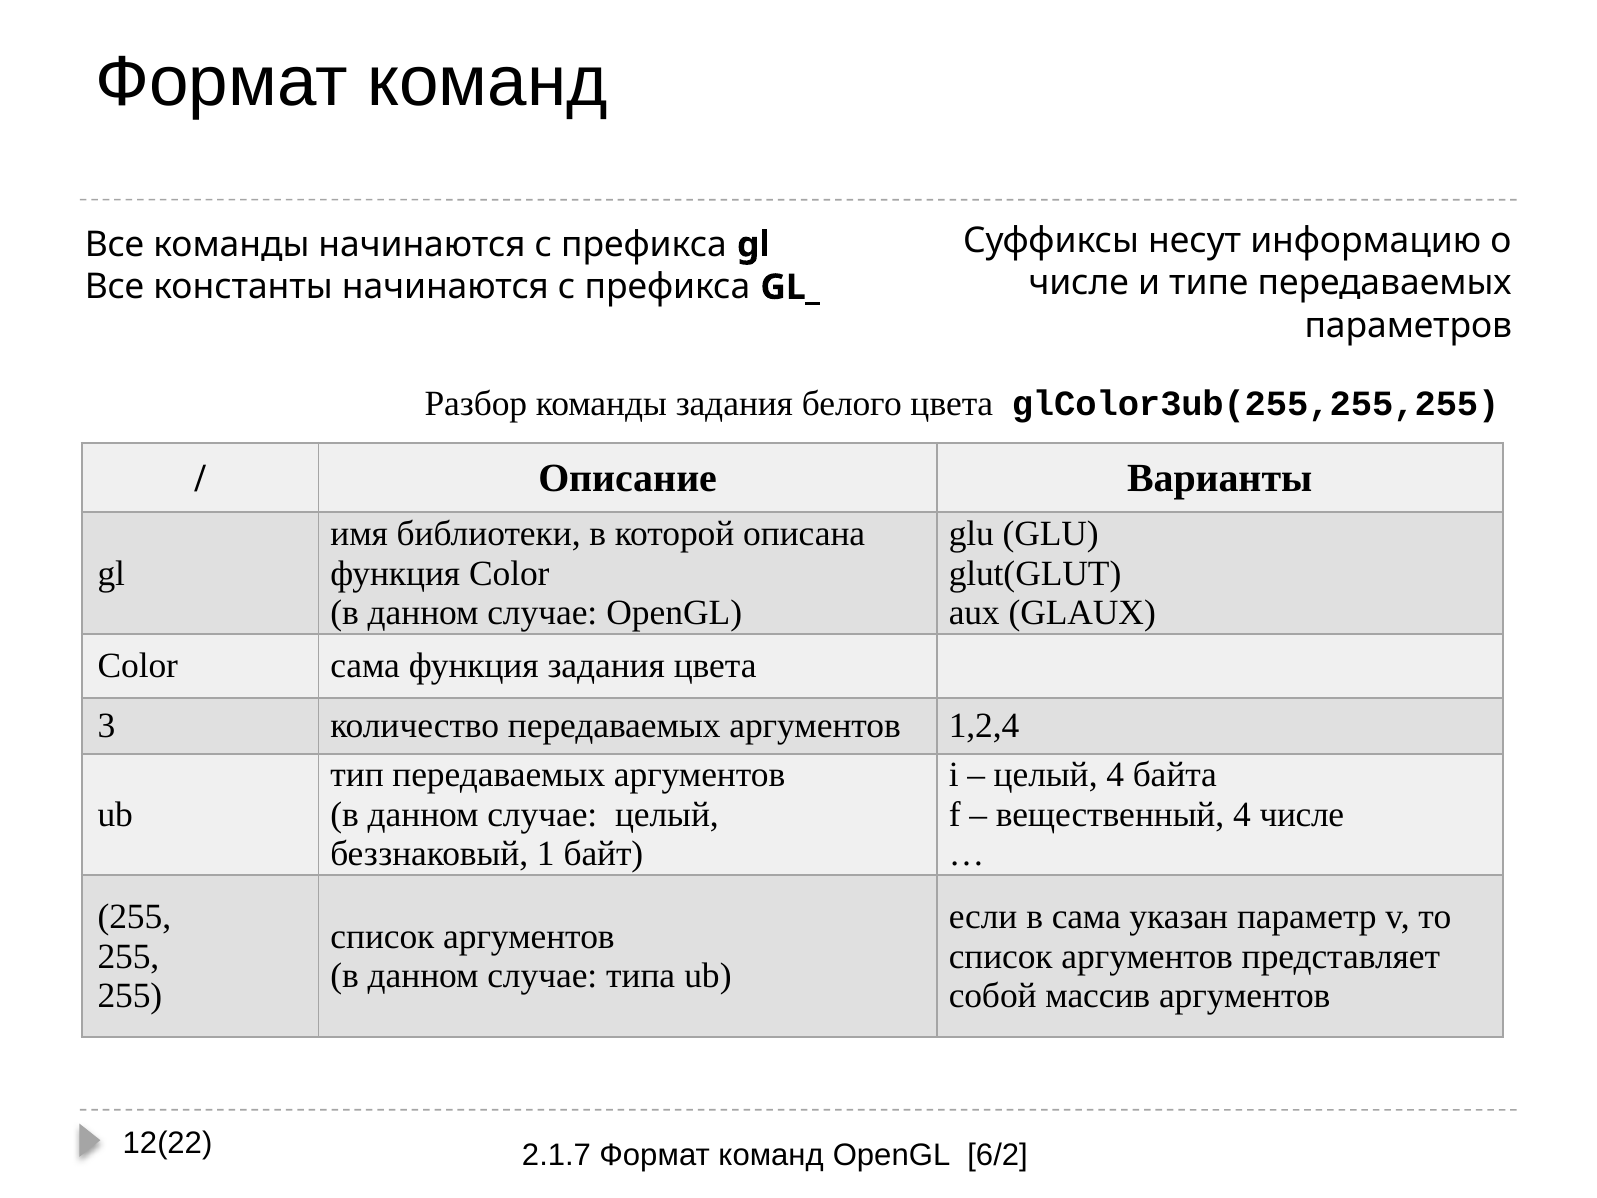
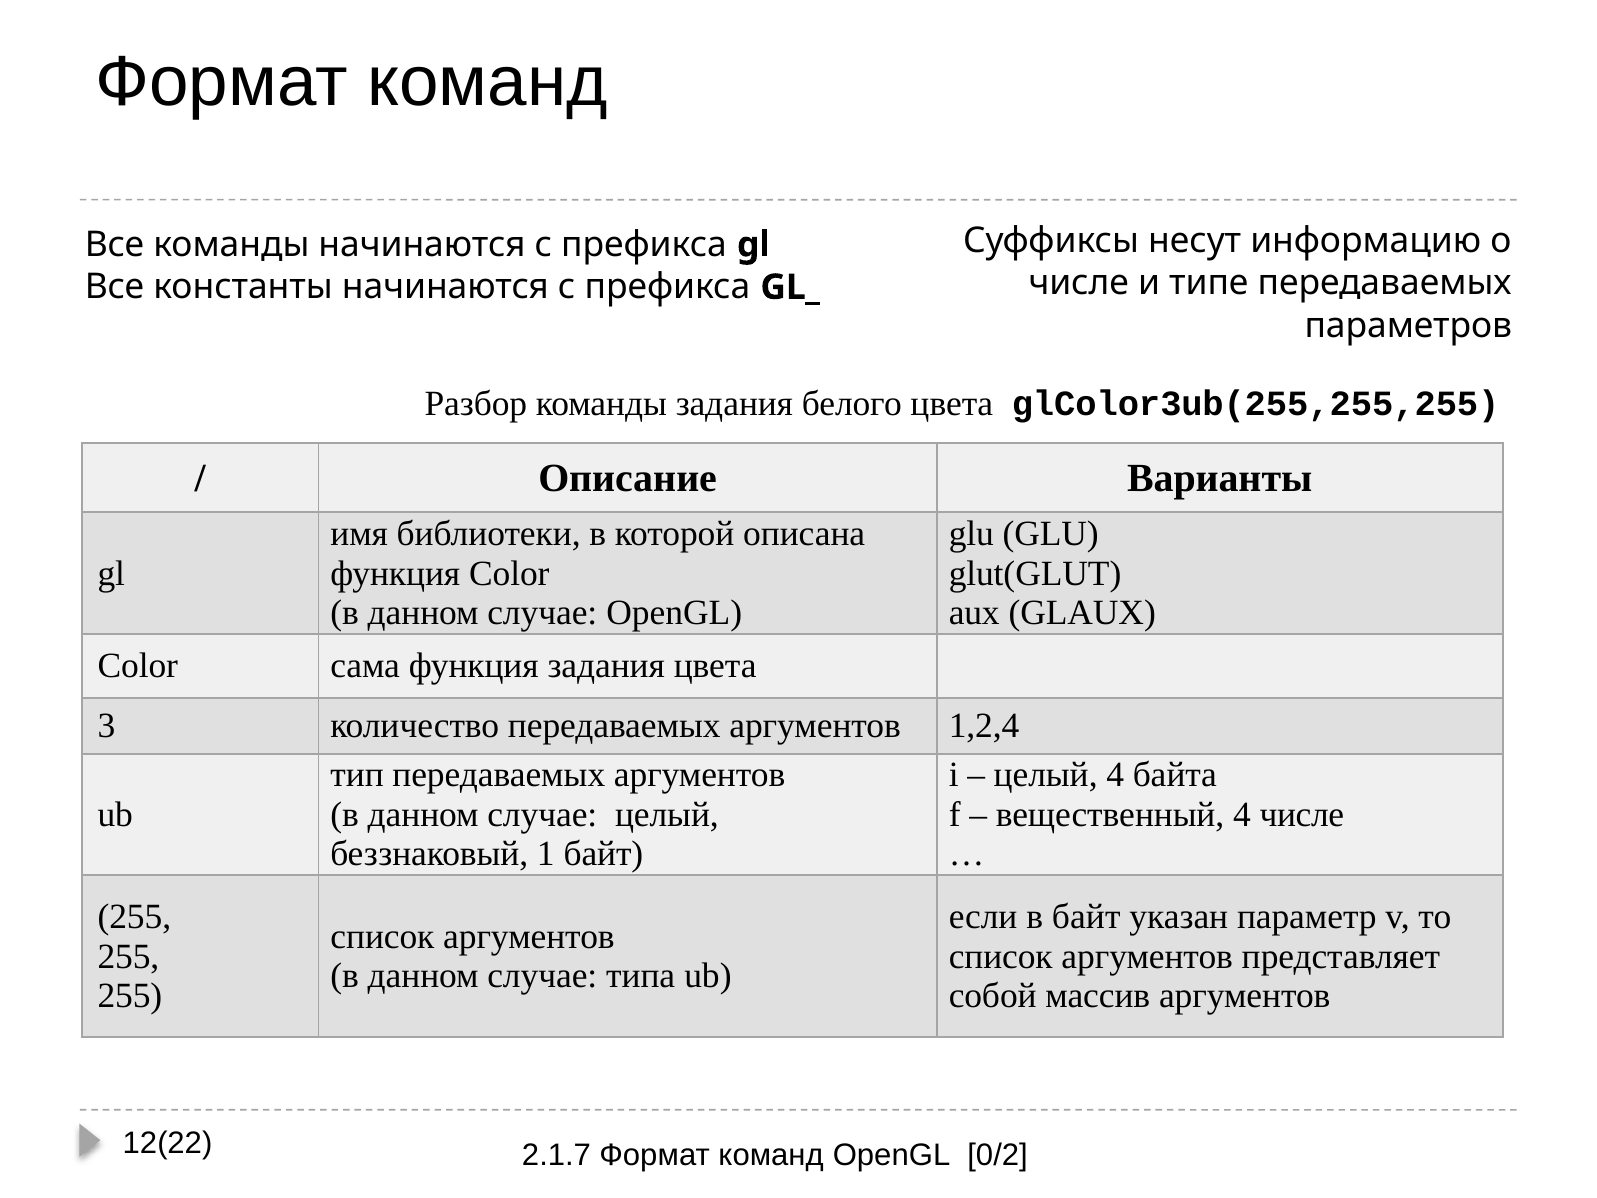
в сама: сама -> байт (1086, 917)
6/2: 6/2 -> 0/2 (998, 1155)
